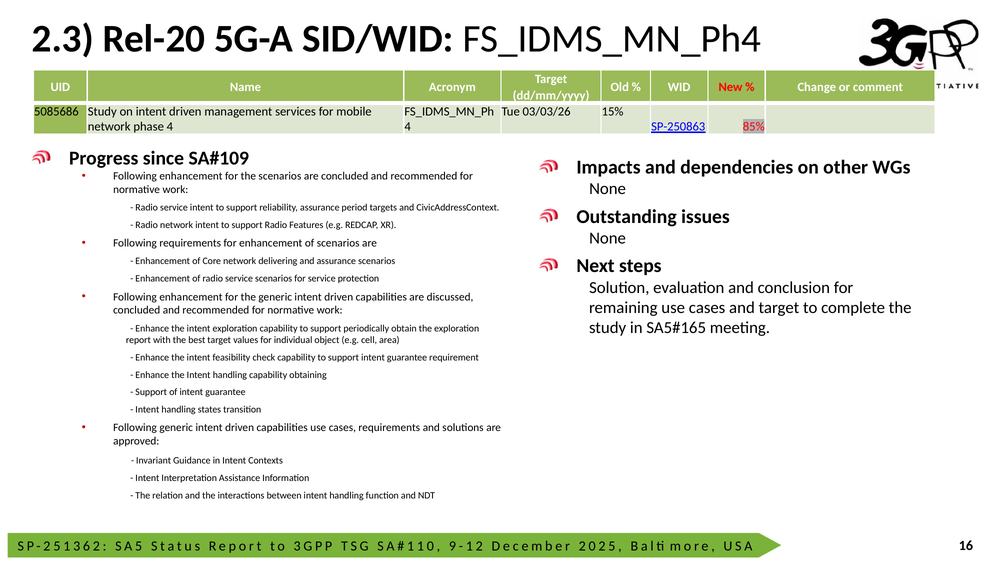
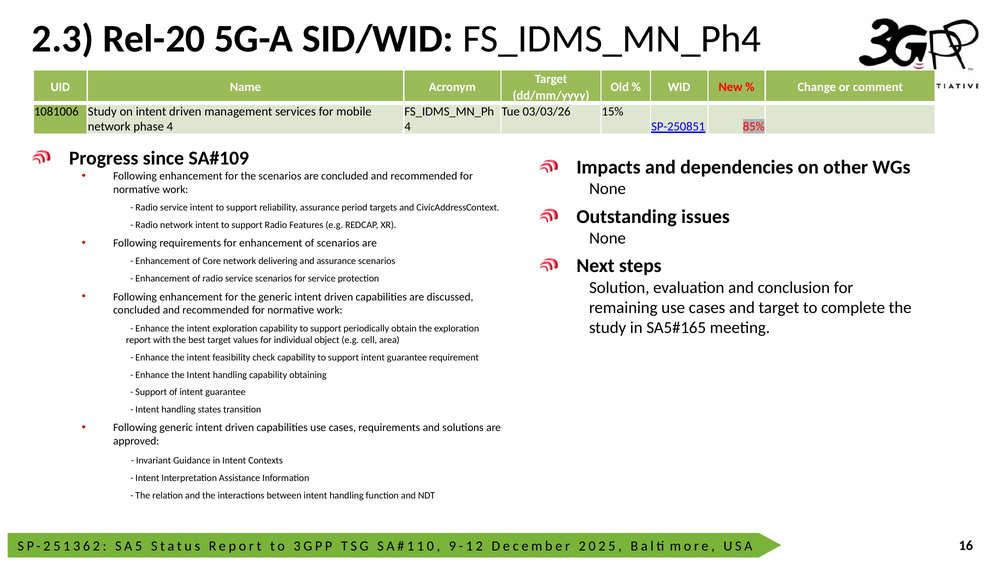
5085686: 5085686 -> 1081006 (56, 111)
SP-250863: SP-250863 -> SP-250851 (678, 127)
